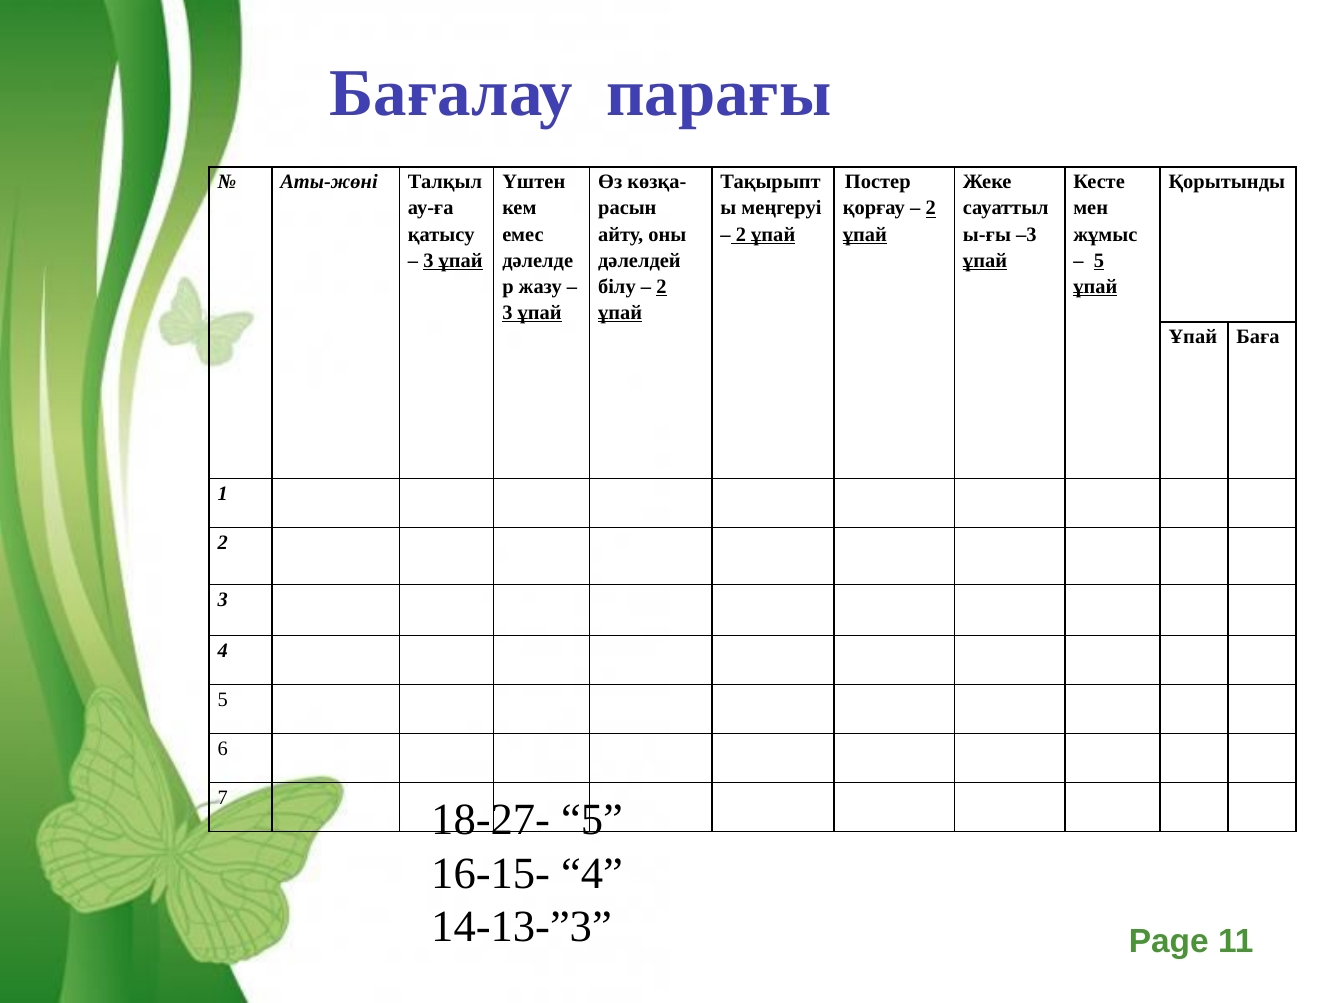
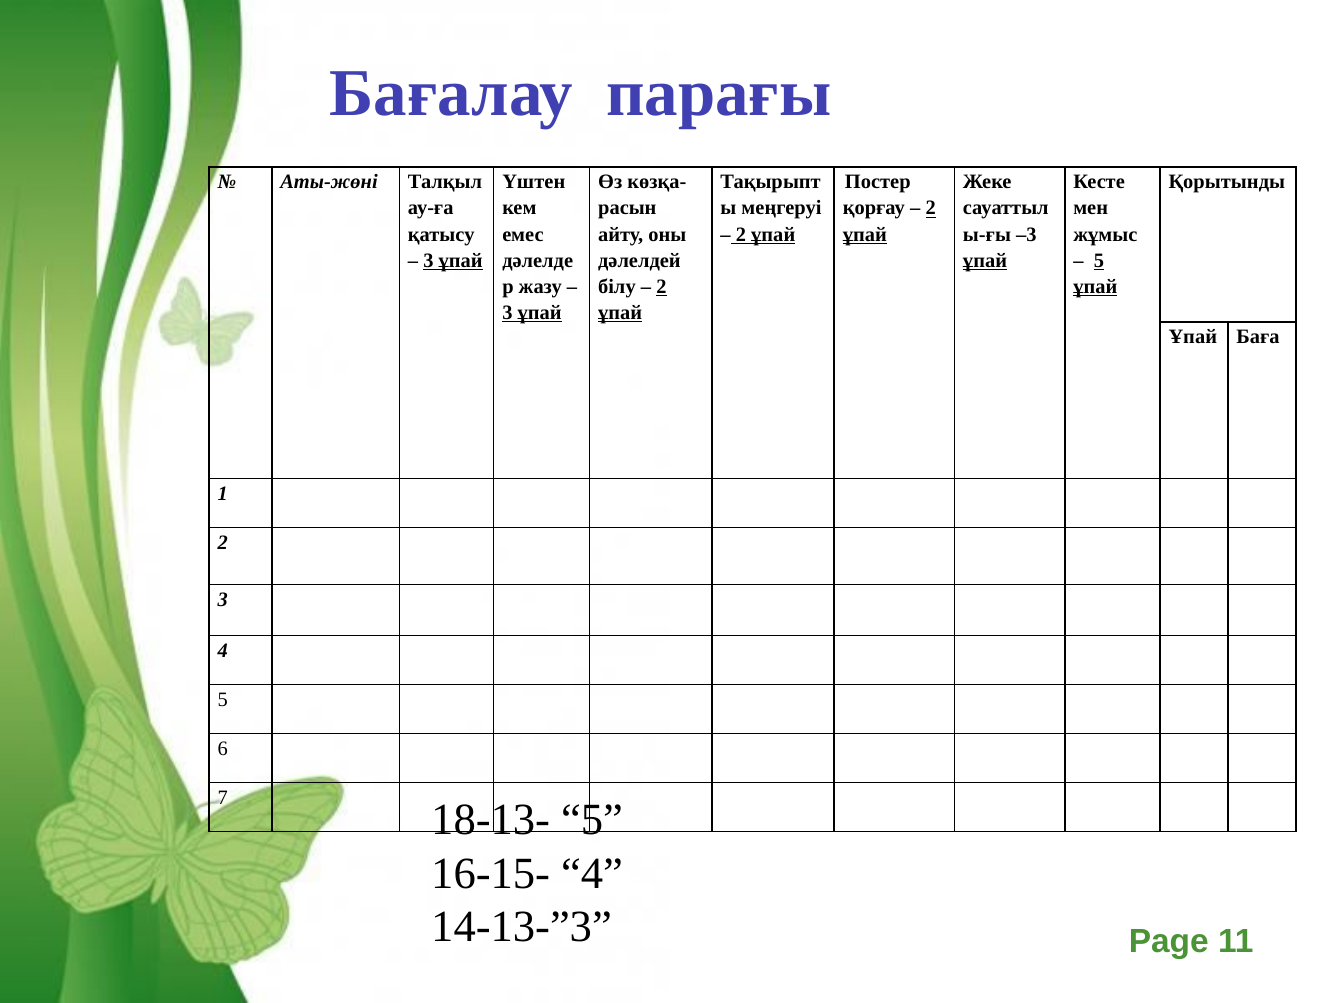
18-27-: 18-27- -> 18-13- (491, 820)
